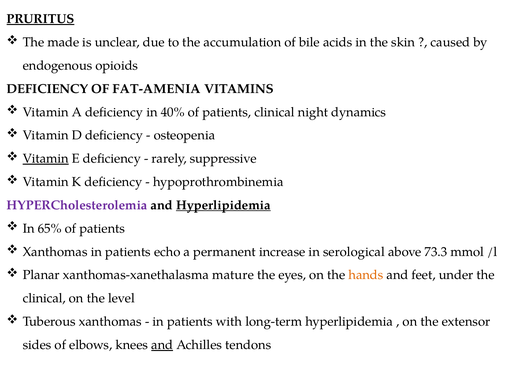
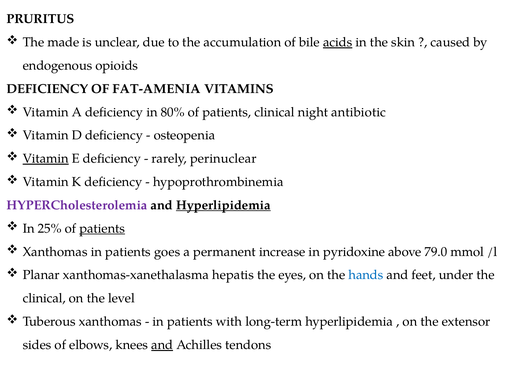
PRURITUS underline: present -> none (40, 19)
acids underline: none -> present (338, 42)
40%: 40% -> 80% (173, 112)
dynamics: dynamics -> antibiotic (359, 112)
suppressive: suppressive -> perinuclear (223, 159)
65%: 65% -> 25% (50, 228)
patients underline: none -> present (102, 228)
echo: echo -> goes (167, 252)
serological: serological -> pyridoxine (354, 252)
73.3: 73.3 -> 79.0 (436, 252)
mature: mature -> hepatis (233, 275)
hands colour: orange -> blue (366, 275)
